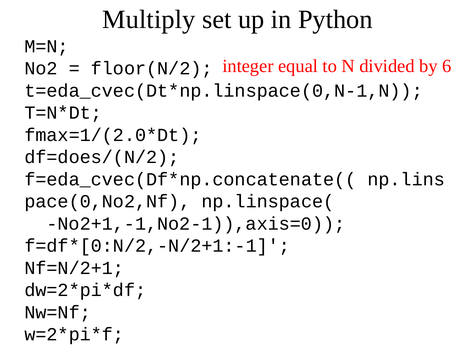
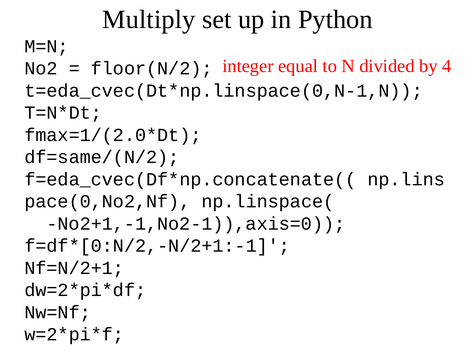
6: 6 -> 4 (447, 66)
df=does/(N/2: df=does/(N/2 -> df=same/(N/2 (102, 157)
